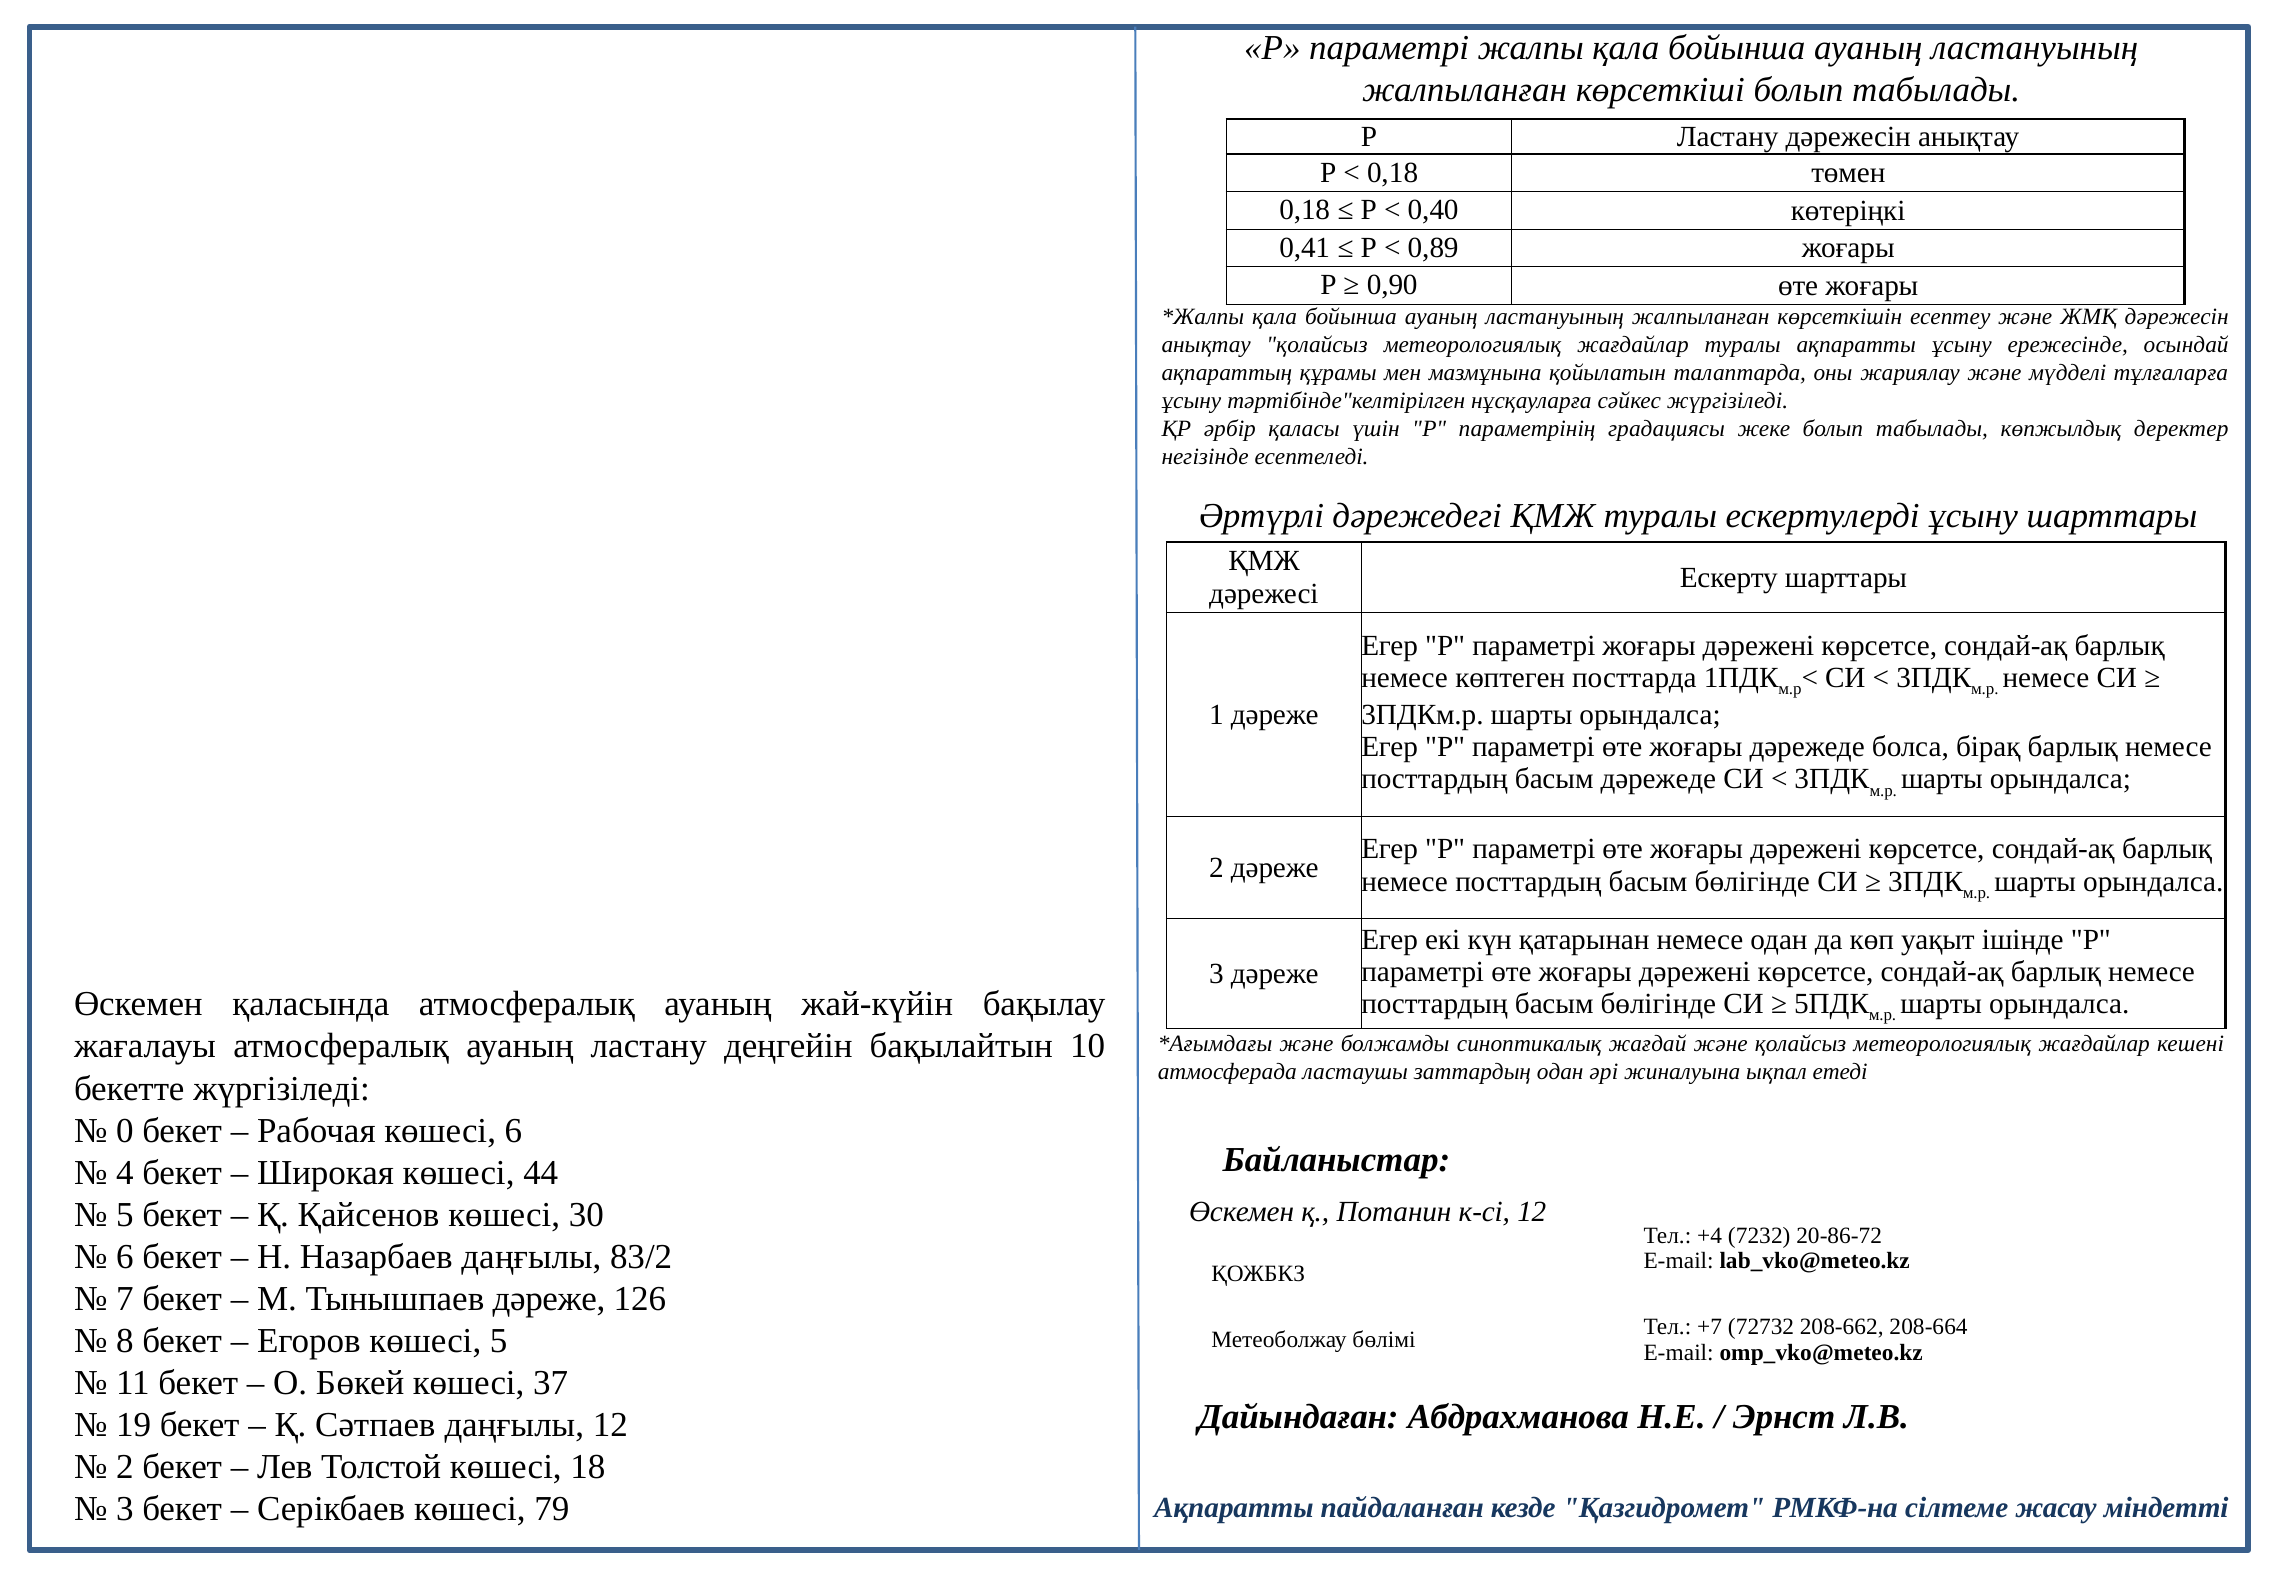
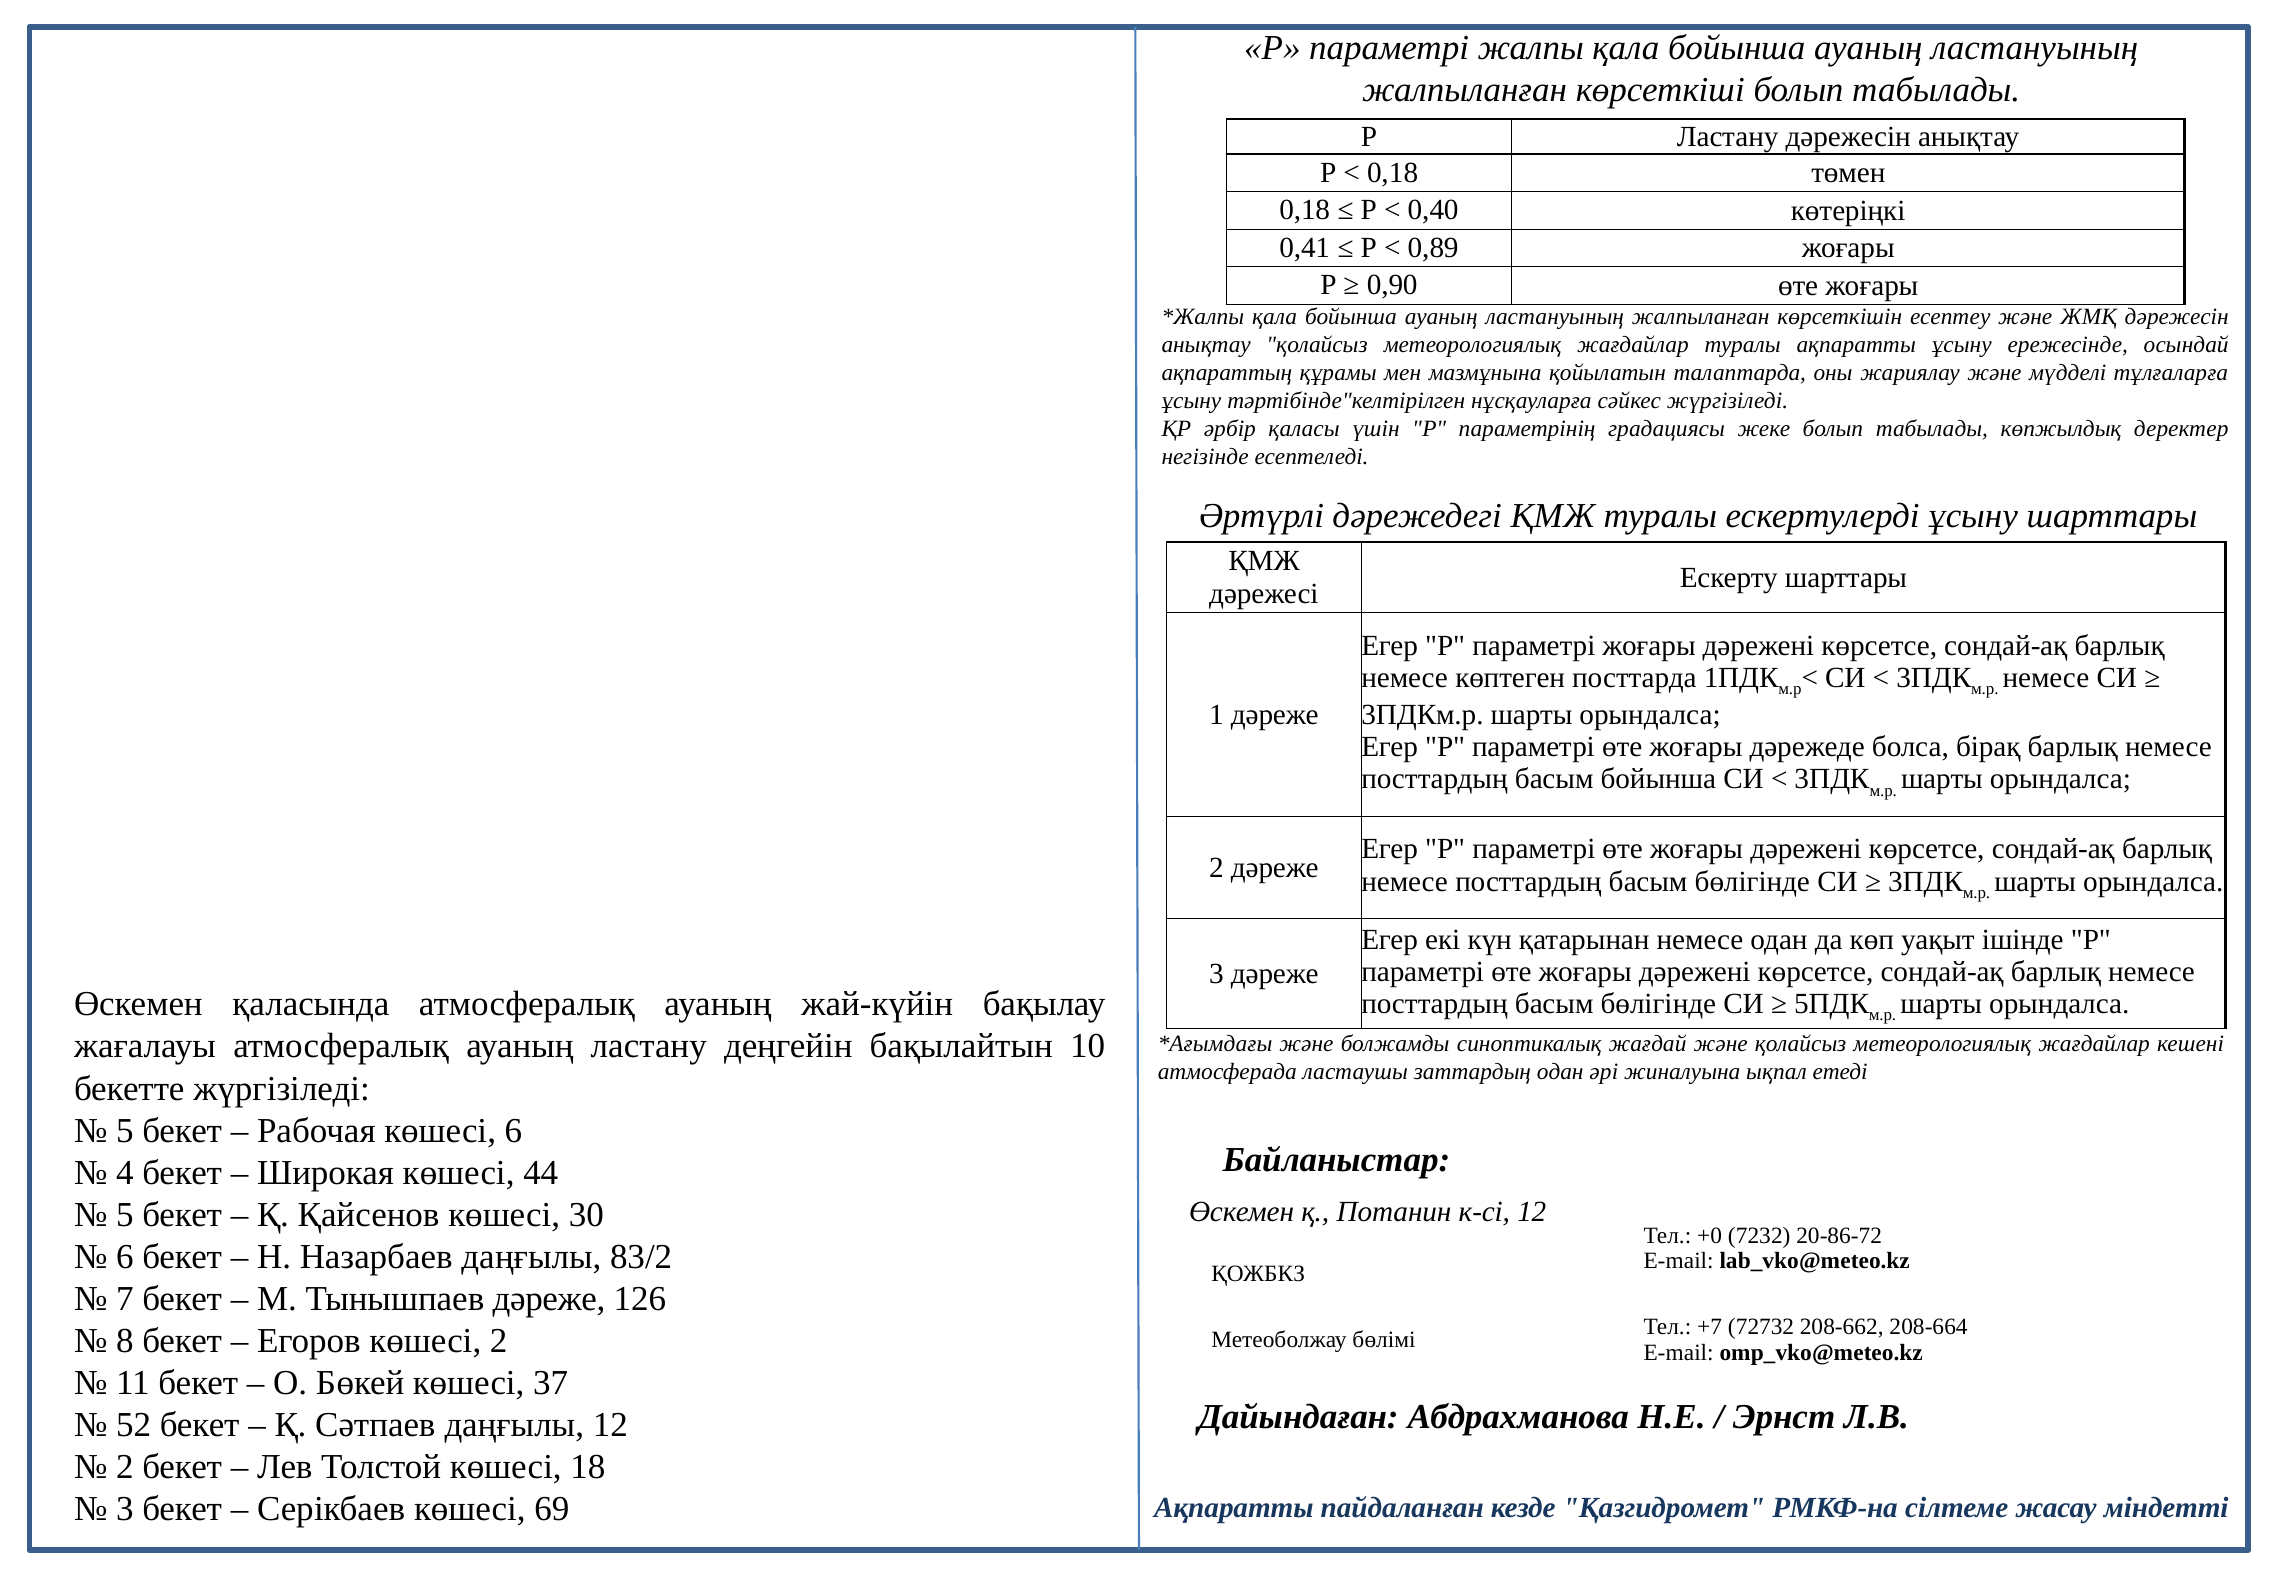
басым дәрежеде: дәрежеде -> бойынша (1658, 779)
0: 0 -> 5 (125, 1131)
+4: +4 -> +0 (1709, 1235)
көшесі 5: 5 -> 2 (499, 1341)
19: 19 -> 52 (134, 1425)
79: 79 -> 69 (552, 1509)
